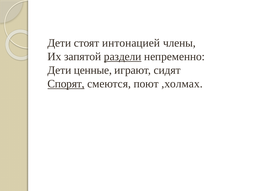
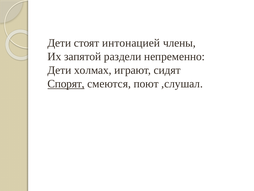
раздели underline: present -> none (123, 56)
ценные: ценные -> холмах (93, 70)
,холмах: ,холмах -> ,слушал (182, 84)
